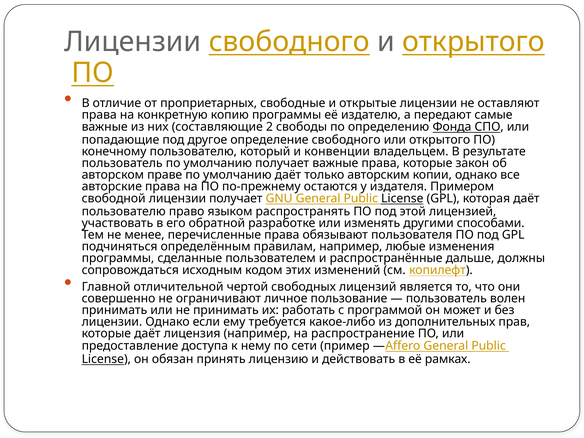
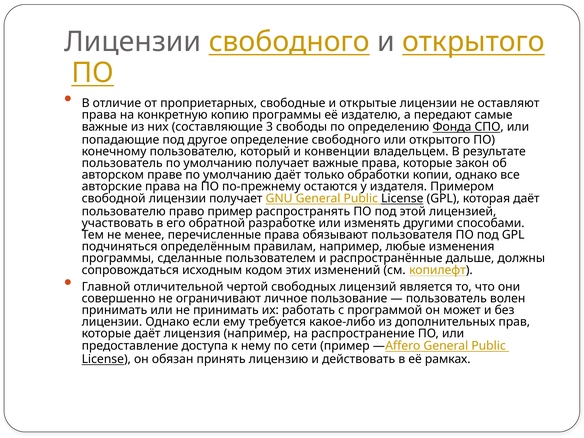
2: 2 -> 3 (269, 127)
авторским: авторским -> обработки (378, 175)
право языком: языком -> пример (230, 211)
